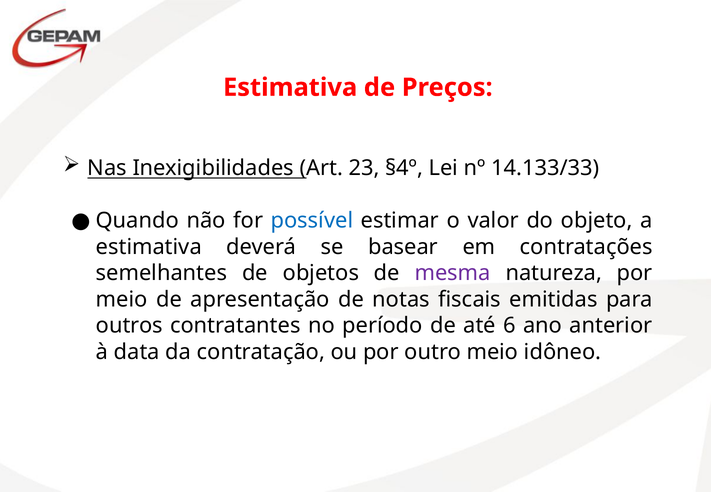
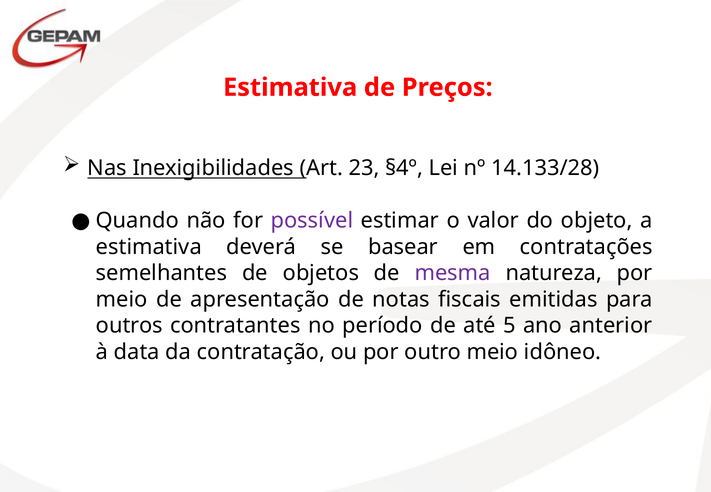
14.133/33: 14.133/33 -> 14.133/28 (545, 168)
possível colour: blue -> purple (312, 221)
6: 6 -> 5 (509, 326)
